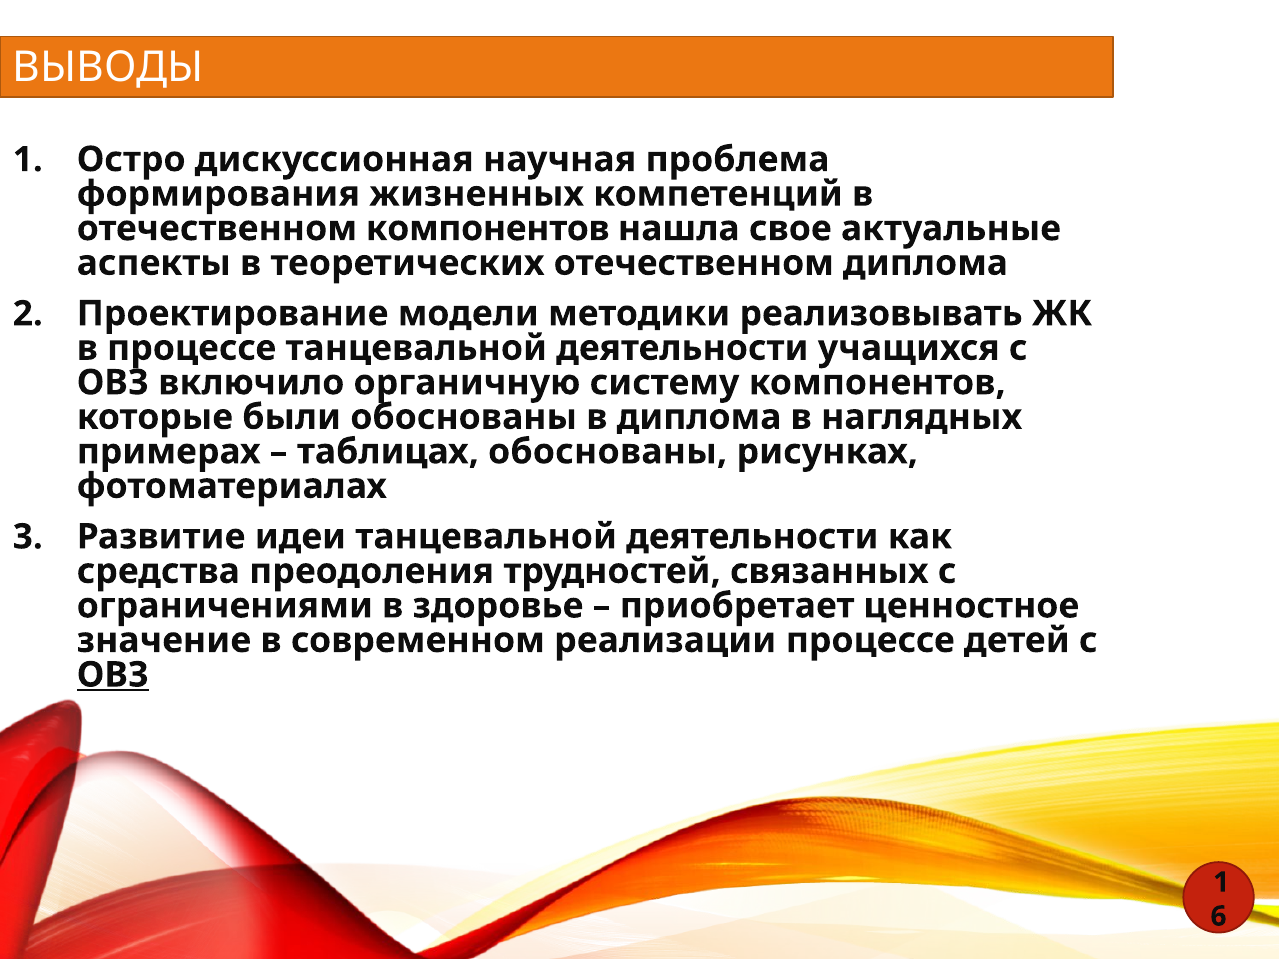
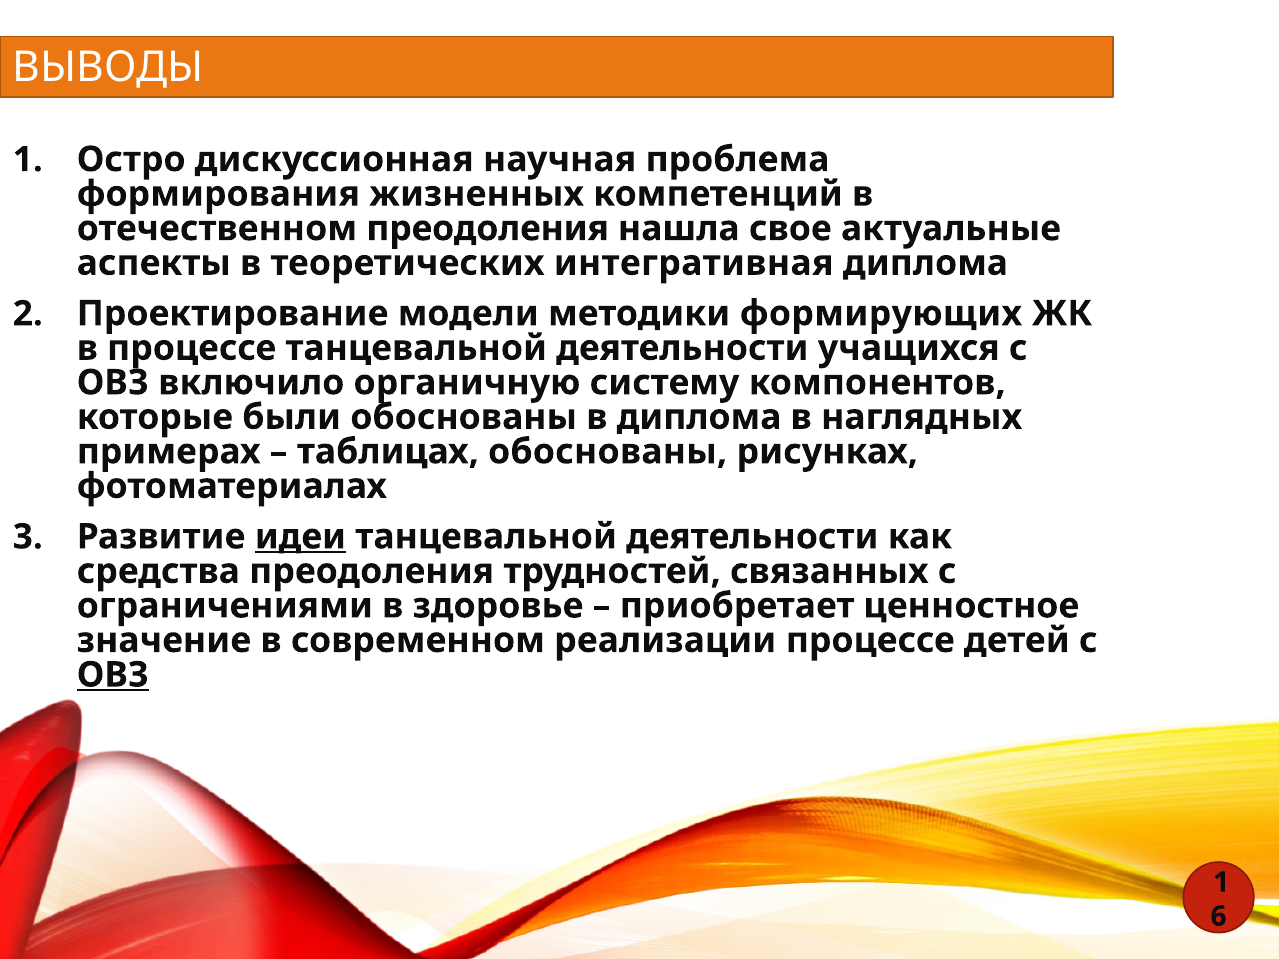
отечественном компонентов: компонентов -> преодоления (488, 229)
теоретических отечественном: отечественном -> интегративная (694, 263)
реализовывать: реализовывать -> формирующих (881, 314)
идеи underline: none -> present (300, 537)
